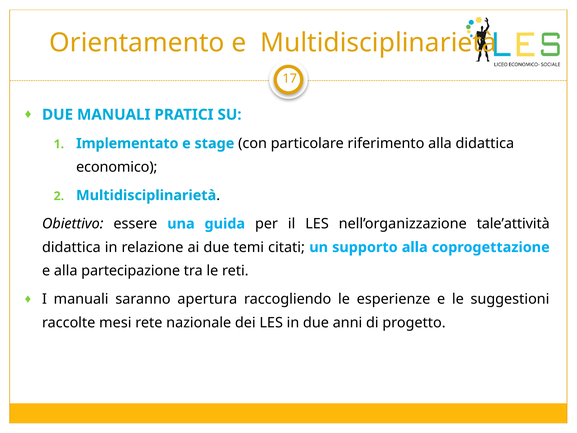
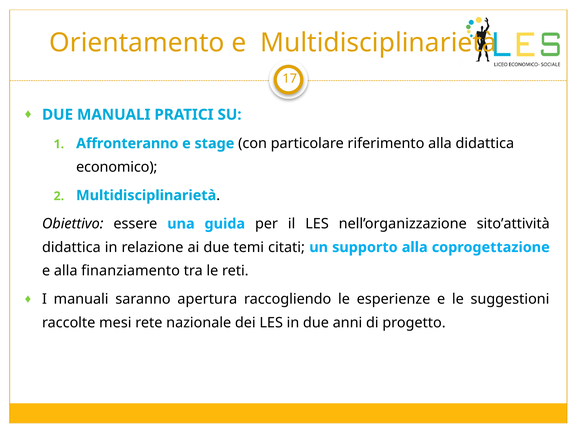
Implementato: Implementato -> Affronteranno (127, 143)
tale’attività: tale’attività -> sito’attività (513, 224)
partecipazione: partecipazione -> finanziamento (131, 271)
